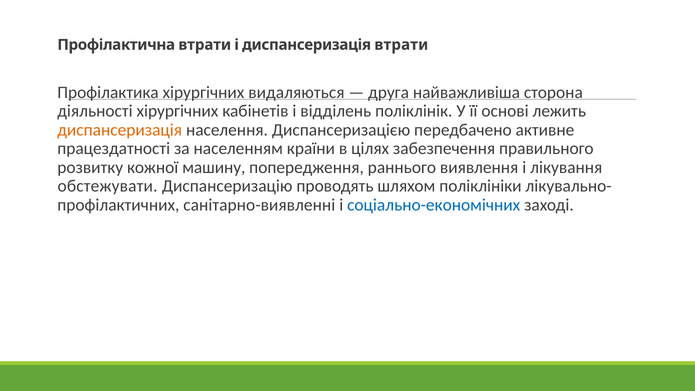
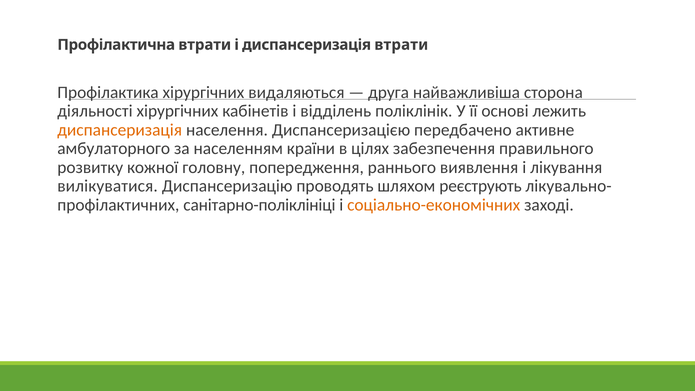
працездатності: працездатності -> амбулаторного (114, 149)
машину: машину -> головну (214, 167)
обстежувати: обстежувати -> вилікуватися (108, 186)
поліклініки: поліклініки -> реєструють (481, 186)
санітарно-виявленні: санітарно-виявленні -> санітарно-поліклініці (259, 205)
соціально-економічних colour: blue -> orange (434, 205)
